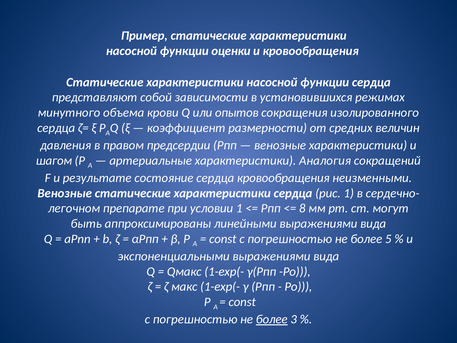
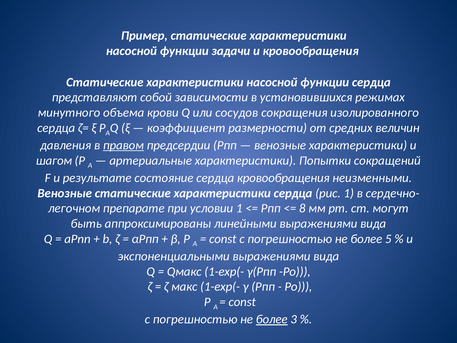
оценки: оценки -> задачи (231, 51)
опытов: опытов -> сосудов (237, 113)
правом underline: none -> present (123, 145)
Аналогия: Аналогия -> Попытки (325, 160)
